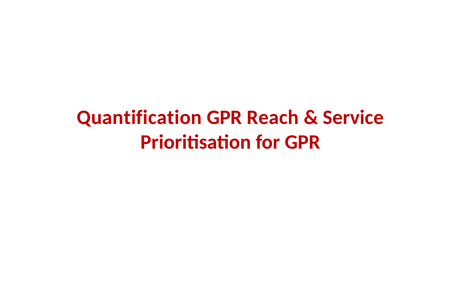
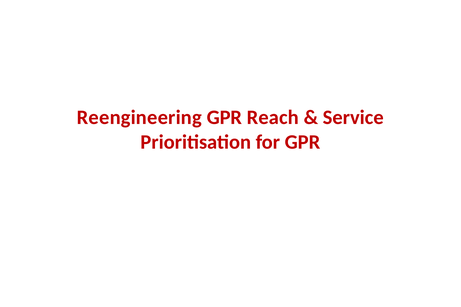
Quantification: Quantification -> Reengineering (139, 118)
